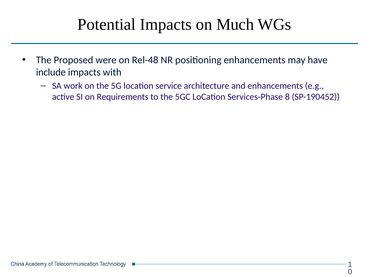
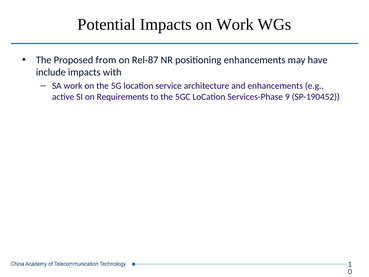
on Much: Much -> Work (235, 24)
were: were -> from (106, 60)
Rel-48: Rel-48 -> Rel-87 (145, 60)
8: 8 -> 9 (287, 97)
